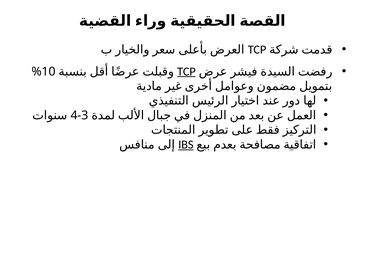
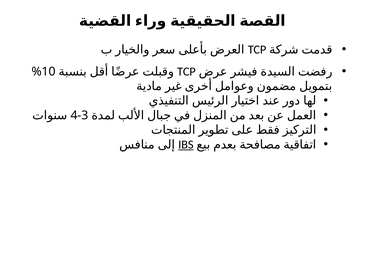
TCP underline: present -> none (186, 71)
